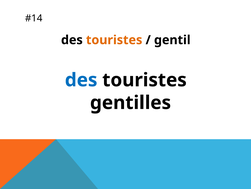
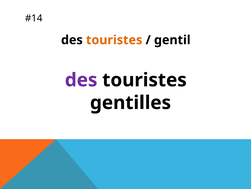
des colour: blue -> purple (81, 80)
